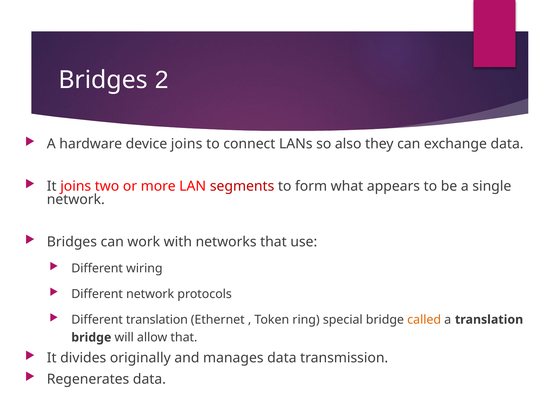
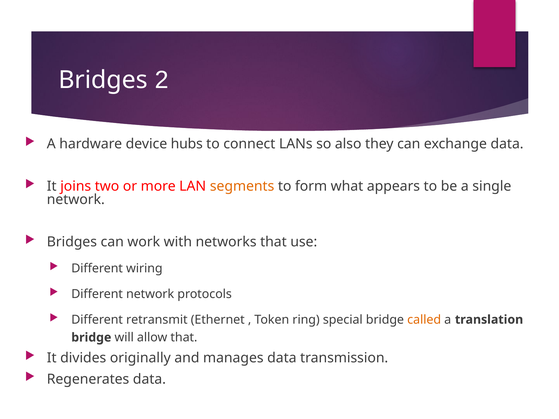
device joins: joins -> hubs (187, 144)
segments colour: red -> orange (242, 186)
Different translation: translation -> retransmit (157, 320)
